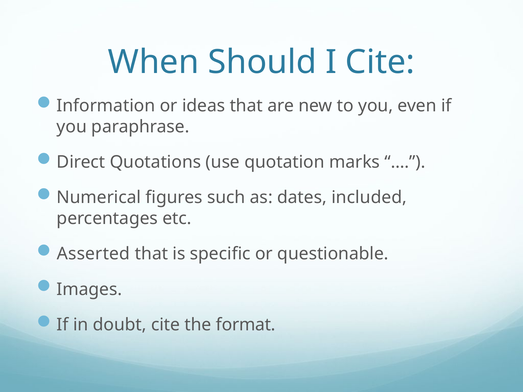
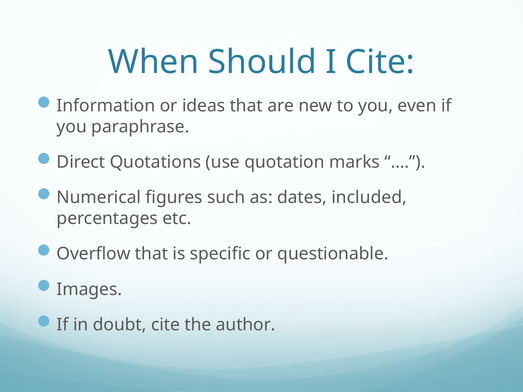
Asserted: Asserted -> Overflow (94, 254)
format: format -> author (246, 325)
